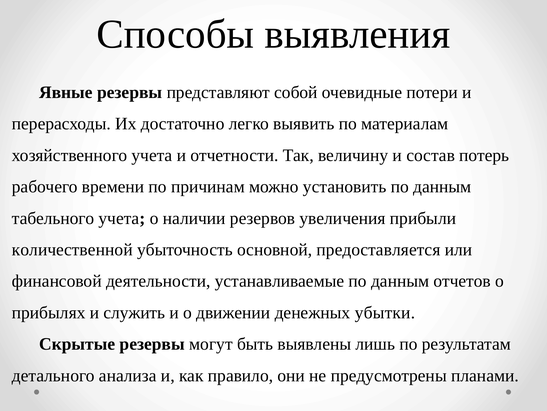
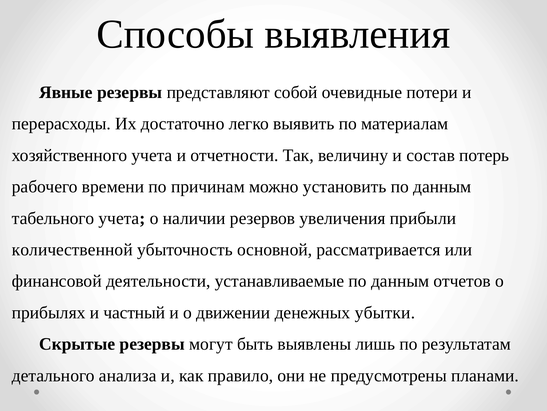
предоставляется: предоставляется -> рассматривается (379, 249)
служить: служить -> частный (134, 312)
